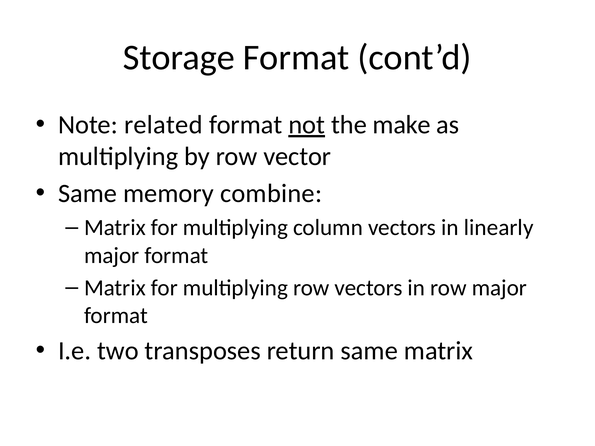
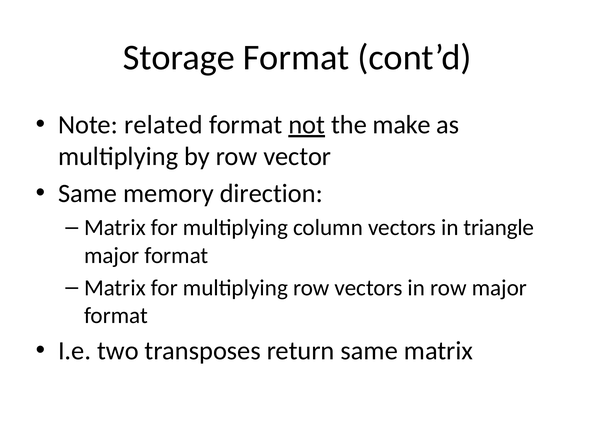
combine: combine -> direction (271, 194)
linearly: linearly -> triangle (499, 228)
